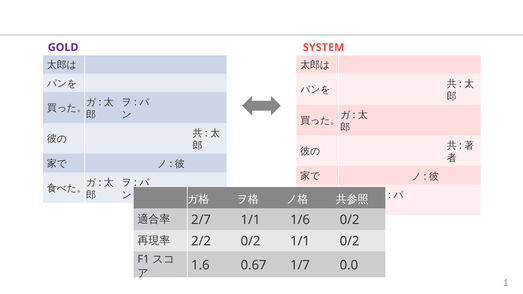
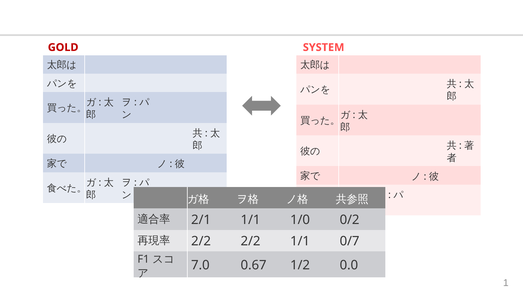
GOLD colour: purple -> red (63, 47)
2/7: 2/7 -> 2/1 (201, 220)
1/6: 1/6 -> 1/0 (300, 220)
2/2 0/2: 0/2 -> 2/2 (251, 241)
1/1 0/2: 0/2 -> 0/7 (350, 241)
1.6: 1.6 -> 7.0 (200, 265)
1/7: 1/7 -> 1/2 (300, 265)
